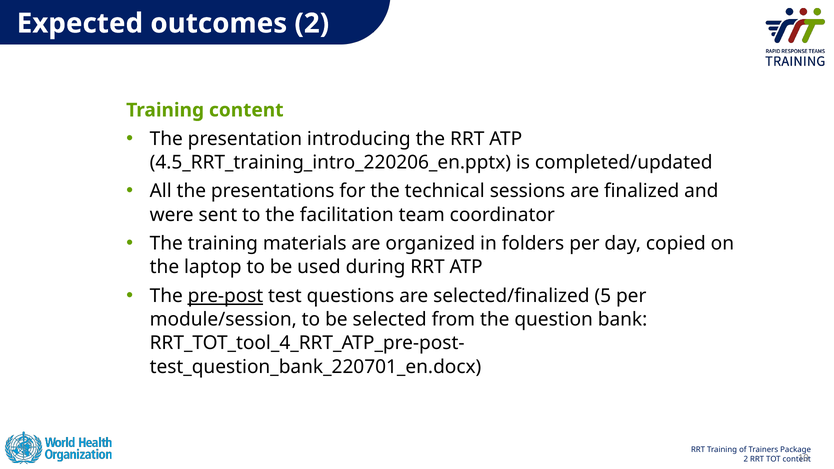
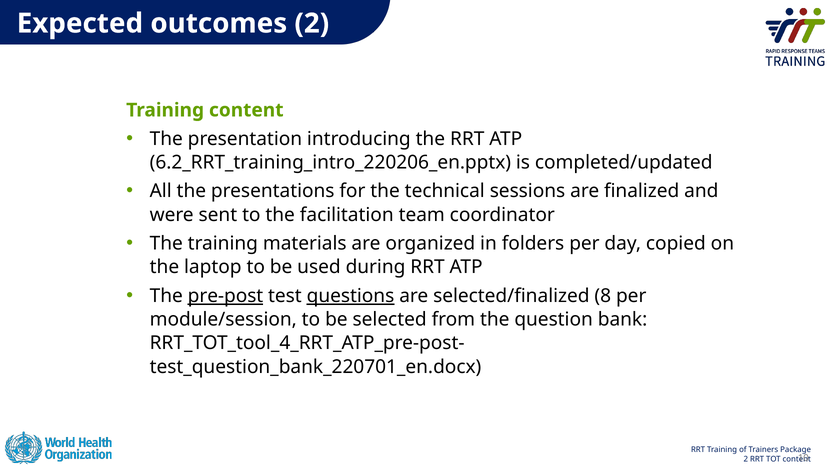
4.5_RRT_training_intro_220206_en.pptx: 4.5_RRT_training_intro_220206_en.pptx -> 6.2_RRT_training_intro_220206_en.pptx (330, 162)
questions underline: none -> present (350, 296)
5: 5 -> 8 (603, 296)
